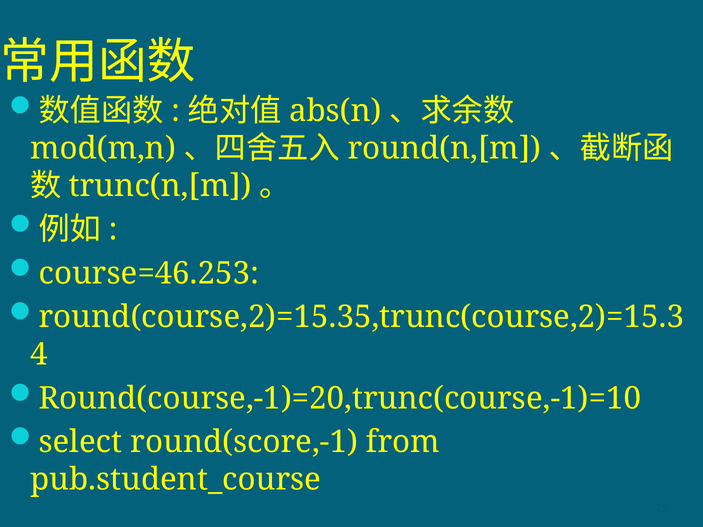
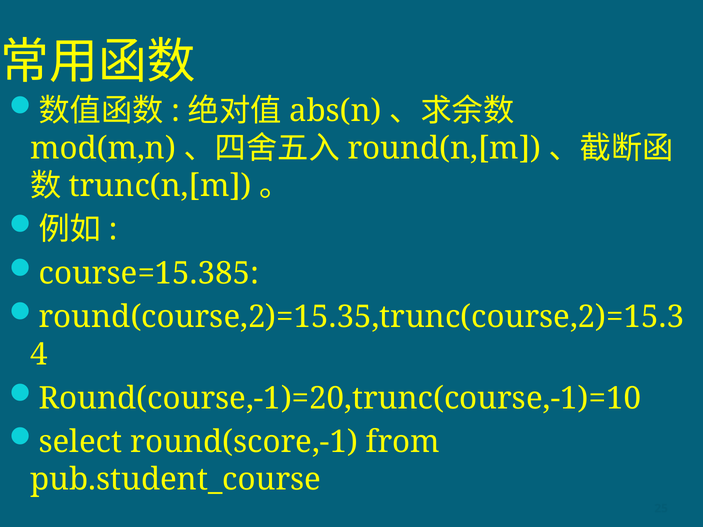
course=46.253: course=46.253 -> course=15.385 (149, 273)
